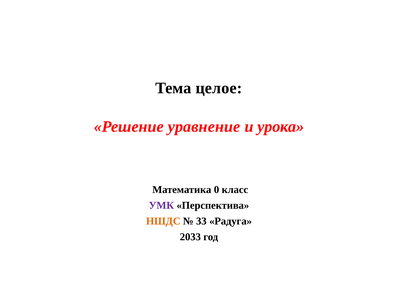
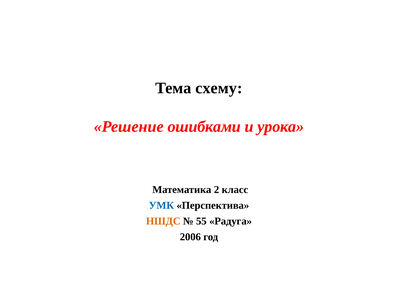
целое: целое -> схему (219, 88)
уравнение: уравнение -> ошибками (204, 126)
0: 0 -> 2 (217, 189)
УМК colour: purple -> blue (161, 205)
33: 33 -> 55 (201, 221)
2033: 2033 -> 2006 (190, 236)
